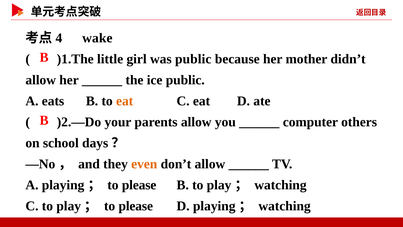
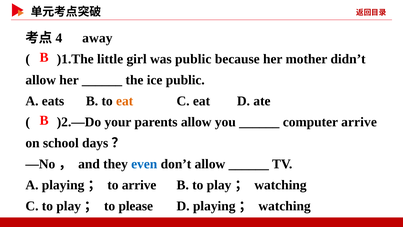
wake: wake -> away (97, 38)
computer others: others -> arrive (359, 122)
even colour: orange -> blue (144, 164)
please: please -> arrive (139, 185)
